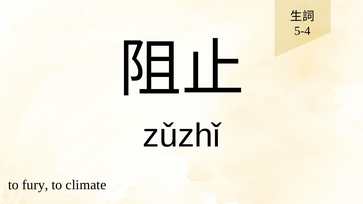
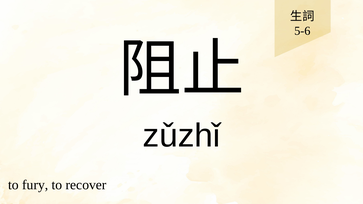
5-4: 5-4 -> 5-6 (302, 31)
climate: climate -> recover (86, 185)
